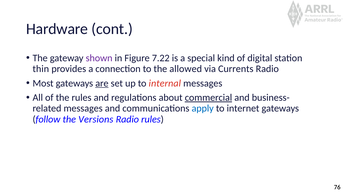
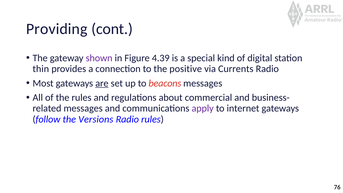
Hardware: Hardware -> Providing (57, 29)
7.22: 7.22 -> 4.39 (161, 58)
allowed: allowed -> positive (186, 69)
internal: internal -> beacons (165, 83)
commercial underline: present -> none (208, 98)
apply colour: blue -> purple (203, 108)
